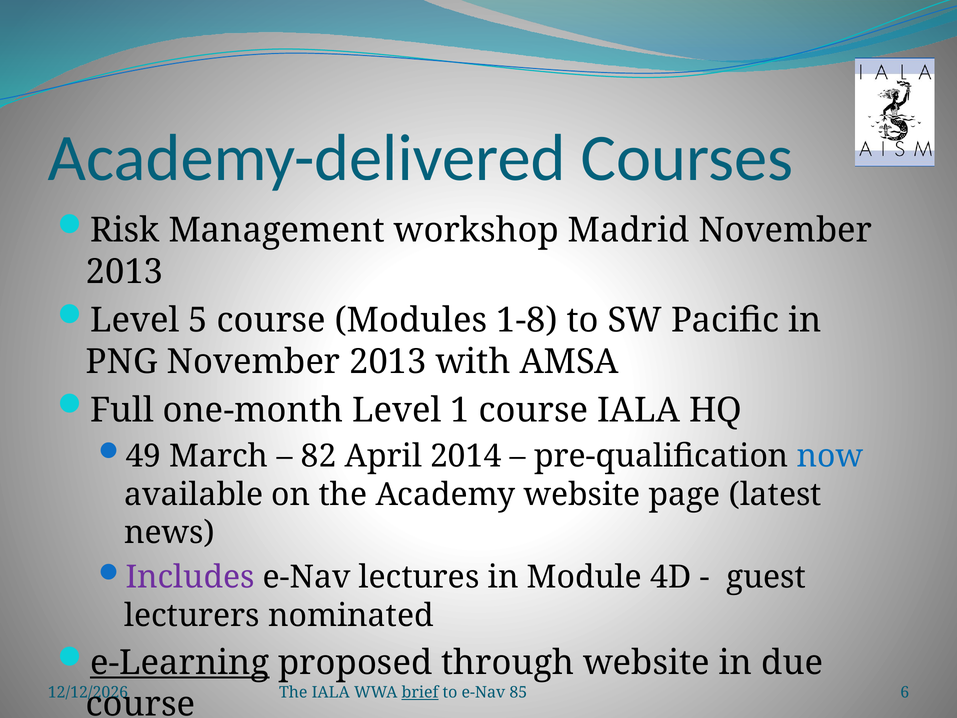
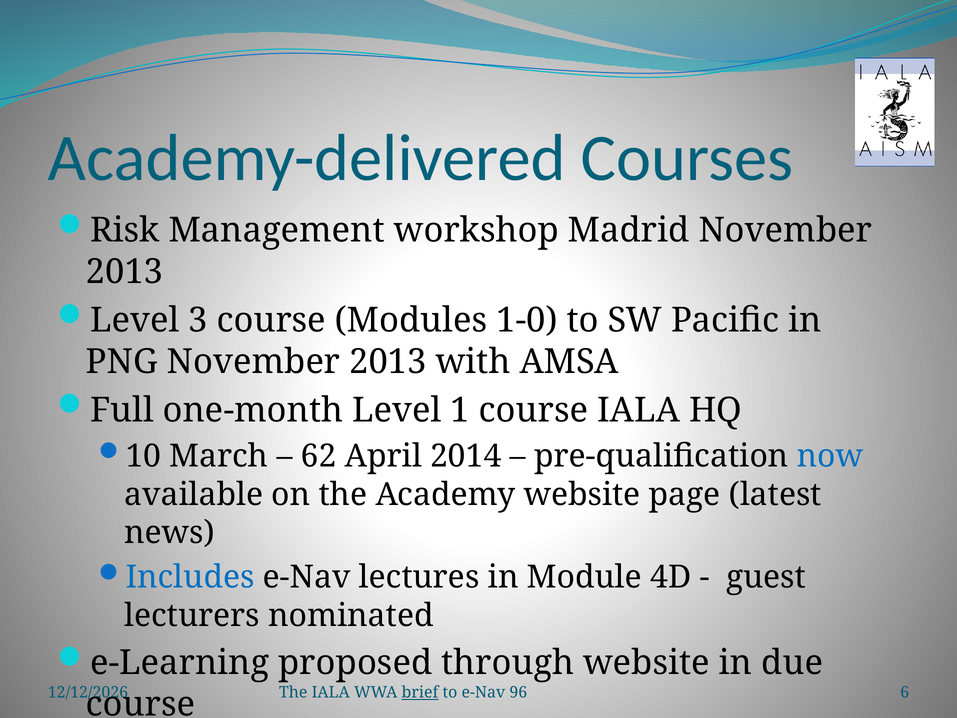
5: 5 -> 3 (198, 320)
1-8: 1-8 -> 1-0 (527, 320)
49: 49 -> 10 (143, 456)
82: 82 -> 62 (319, 456)
Includes colour: purple -> blue (190, 577)
e-Learning underline: present -> none (180, 662)
85: 85 -> 96 (518, 692)
